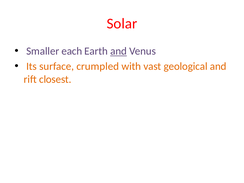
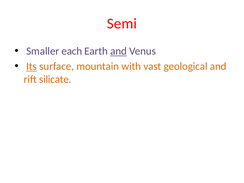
Solar: Solar -> Semi (122, 24)
Its underline: none -> present (32, 66)
crumpled: crumpled -> mountain (98, 66)
closest: closest -> silicate (55, 79)
